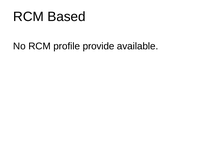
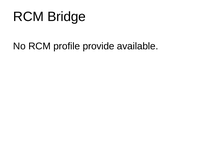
Based: Based -> Bridge (67, 17)
